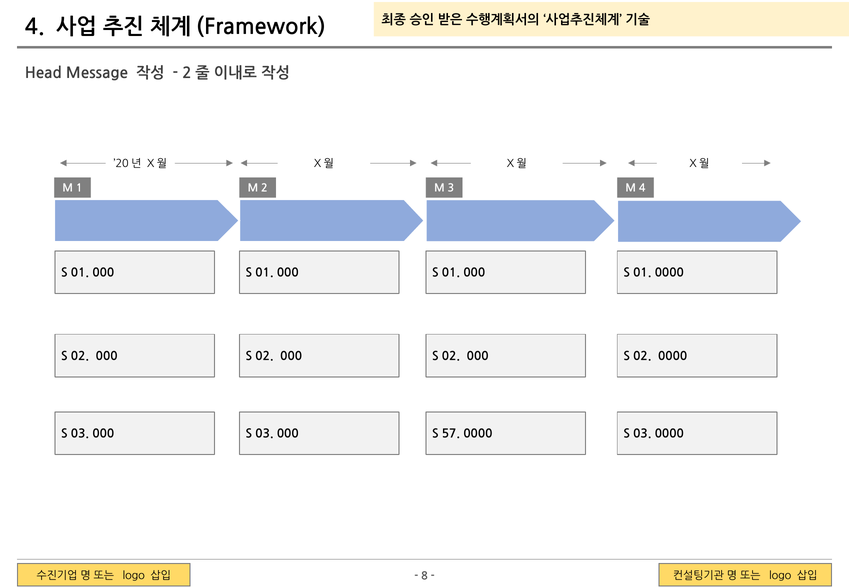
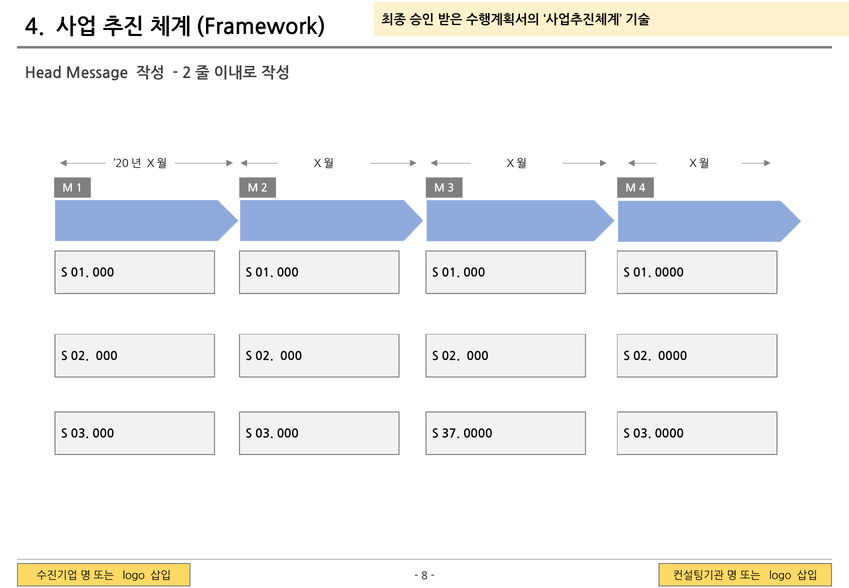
57: 57 -> 37 (451, 434)
